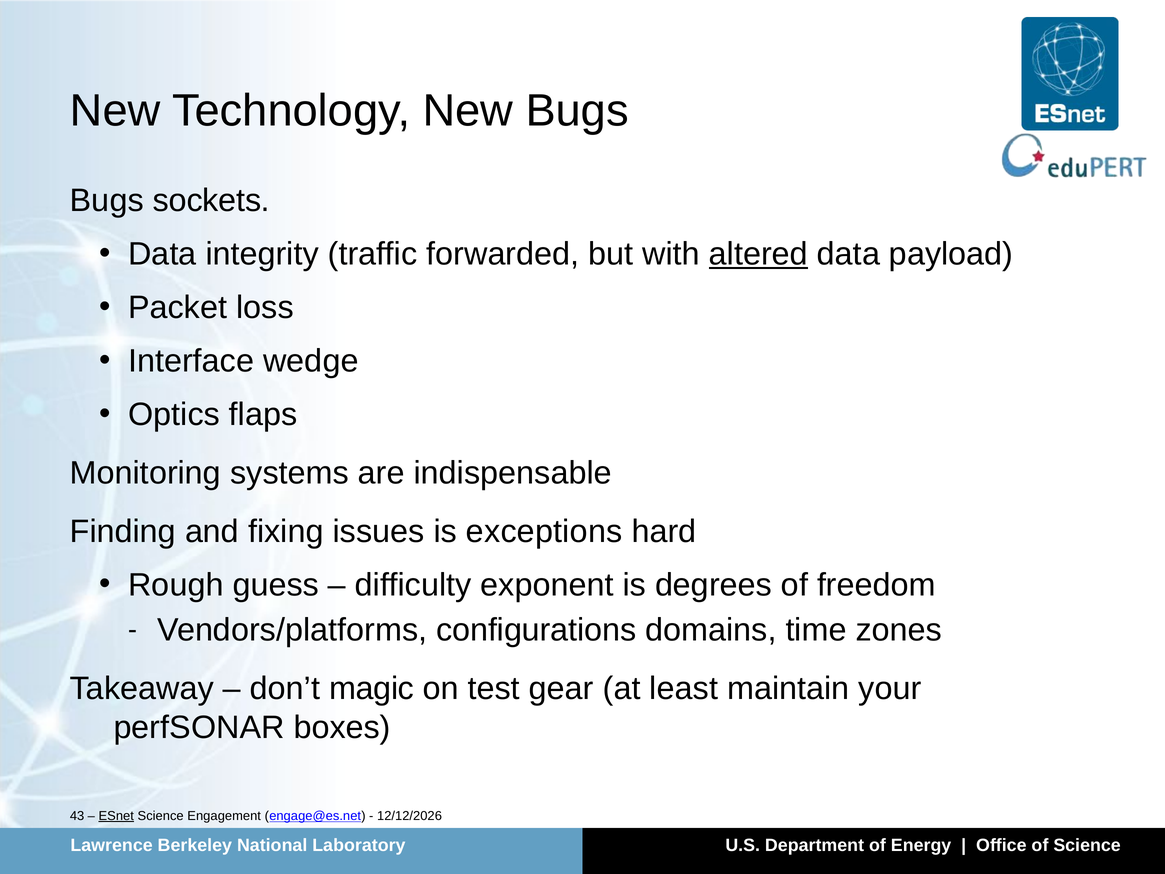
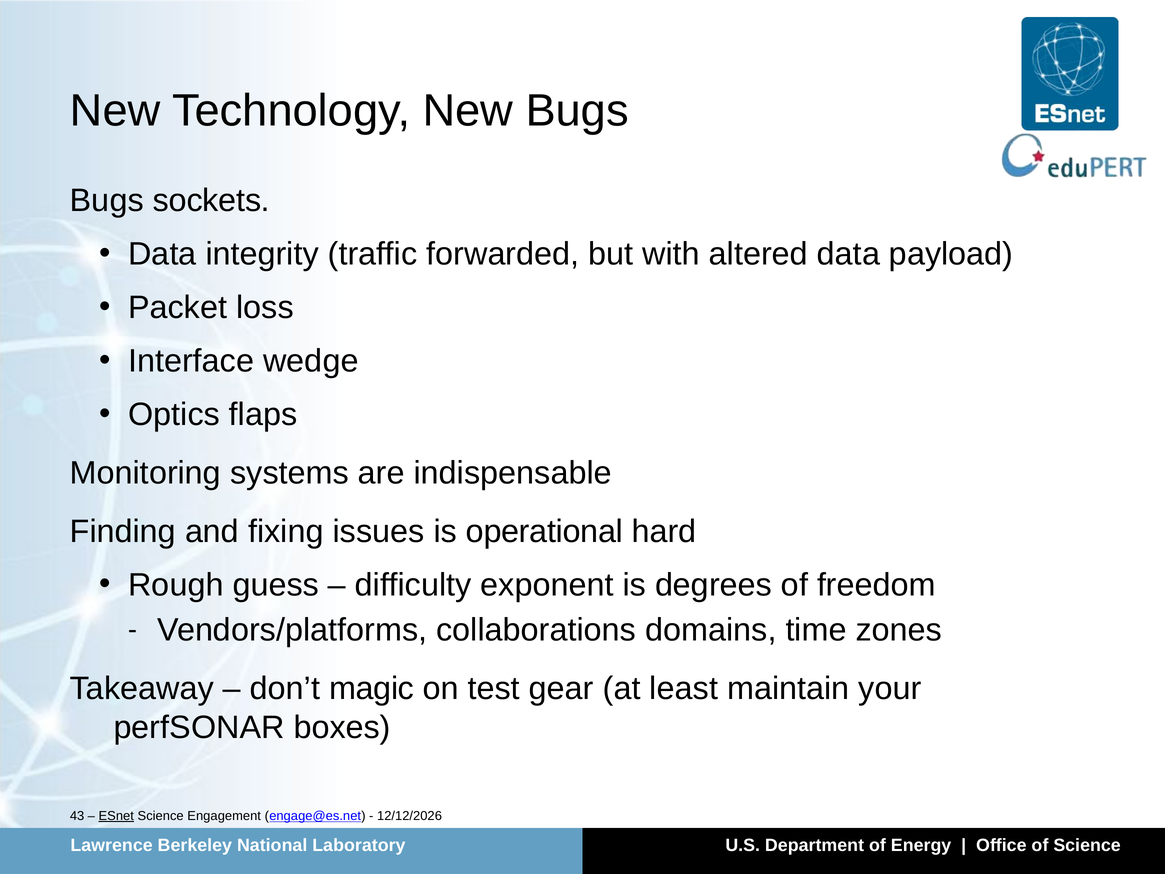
altered underline: present -> none (758, 254)
exceptions: exceptions -> operational (544, 531)
configurations: configurations -> collaborations (536, 630)
